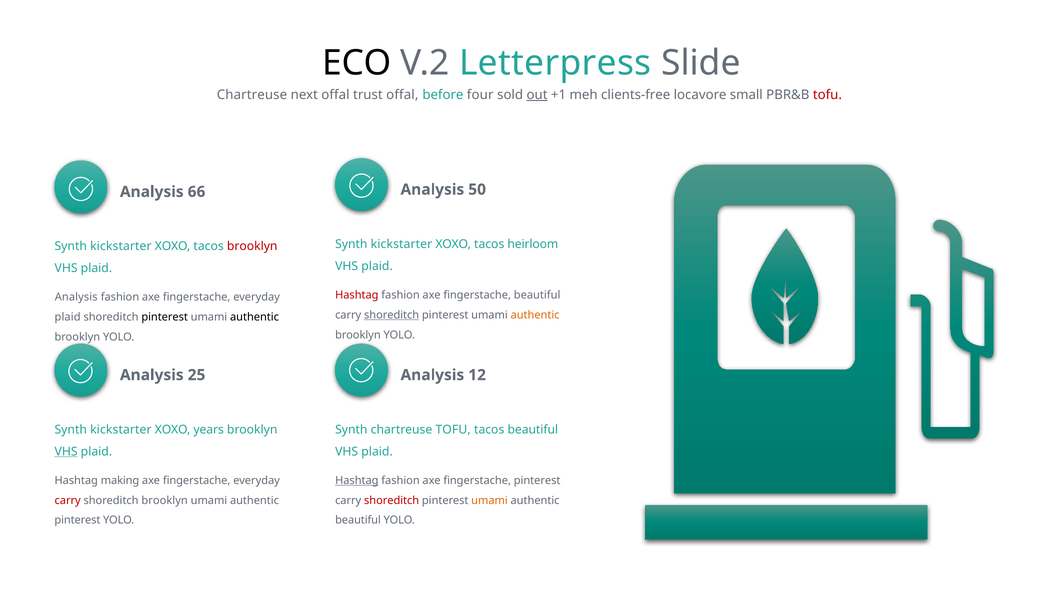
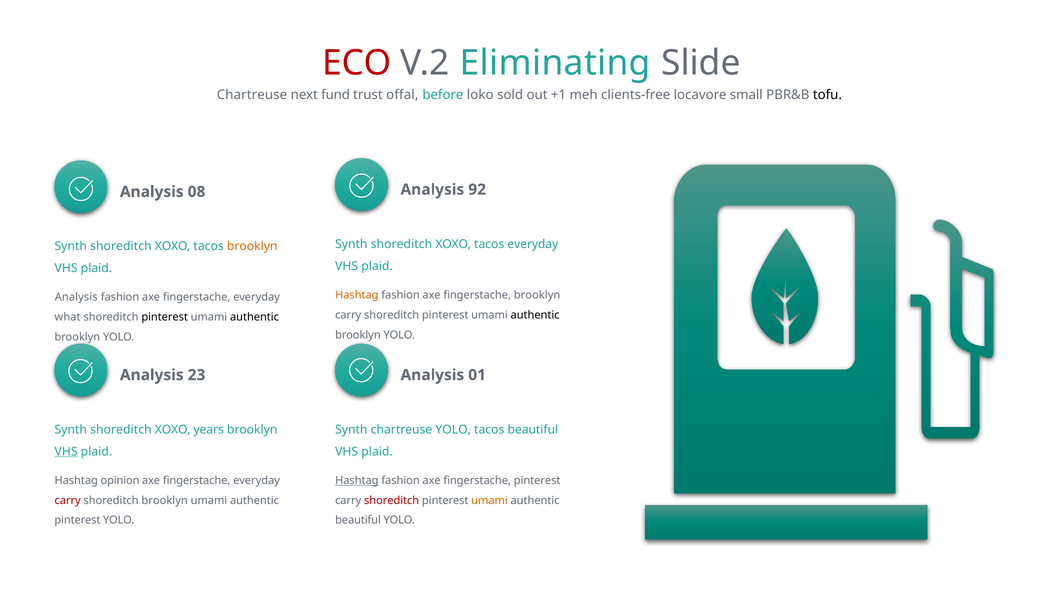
ECO colour: black -> red (357, 63)
Letterpress: Letterpress -> Eliminating (555, 63)
next offal: offal -> fund (336, 95)
four: four -> loko (480, 95)
out underline: present -> none (537, 95)
tofu colour: red -> black (827, 95)
50: 50 -> 92 (477, 189)
66: 66 -> 08 (197, 192)
kickstarter: kickstarter -> shoreditch (401, 244)
tacos heirloom: heirloom -> everyday (533, 244)
kickstarter: kickstarter -> shoreditch (121, 246)
brooklyn colour: red -> orange (252, 246)
Hashtag colour: red -> orange (357, 295)
fingerstache beautiful: beautiful -> brooklyn (537, 295)
shoreditch underline: present -> none (392, 315)
authentic colour: orange -> black (535, 315)
plaid: plaid -> what (68, 317)
25: 25 -> 23 (197, 375)
12: 12 -> 01 (477, 375)
kickstarter: kickstarter -> shoreditch (121, 429)
chartreuse TOFU: TOFU -> YOLO (453, 429)
making: making -> opinion (120, 480)
